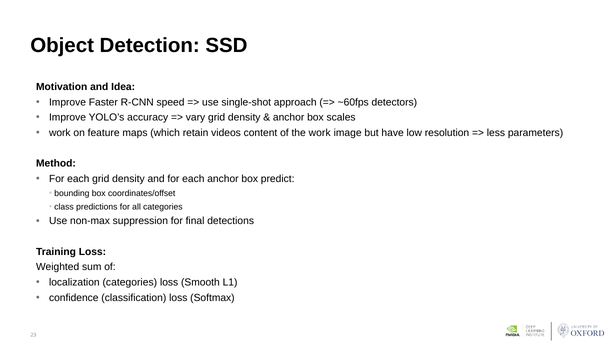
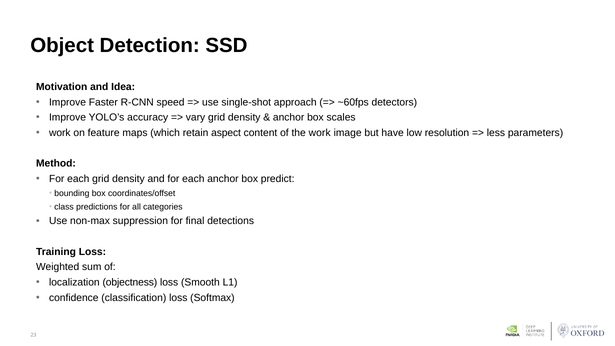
videos: videos -> aspect (226, 133)
localization categories: categories -> objectness (130, 282)
